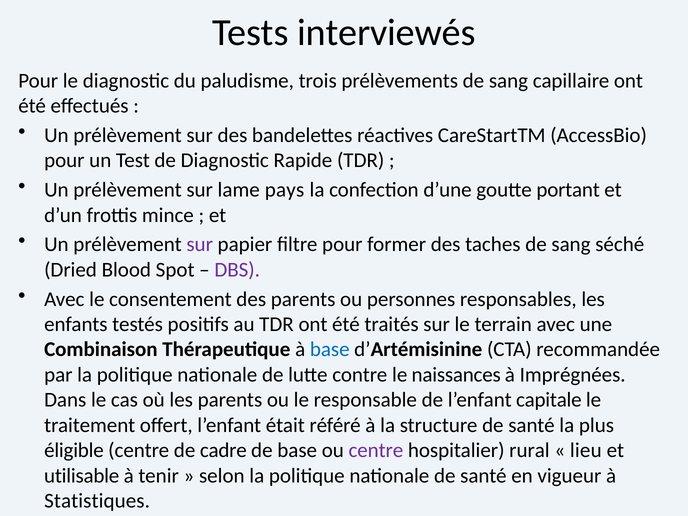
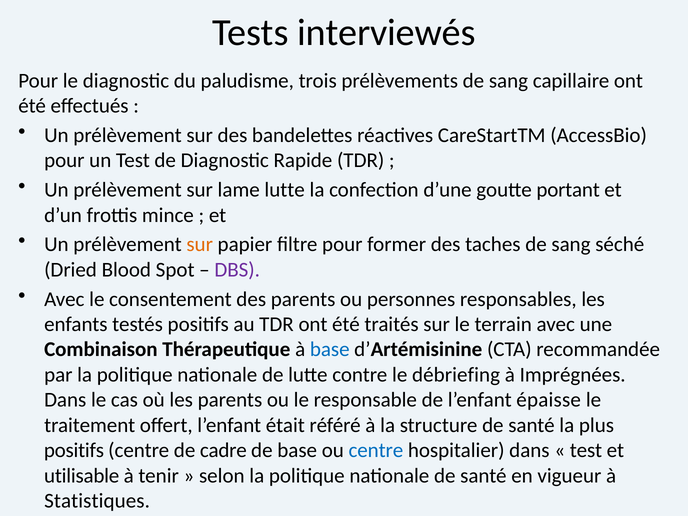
lame pays: pays -> lutte (285, 190)
sur colour: purple -> orange (200, 244)
naissances: naissances -> débriefing (456, 375)
capitale: capitale -> épaisse (549, 400)
éligible: éligible -> positifs (74, 450)
centre colour: purple -> blue (376, 450)
hospitalier rural: rural -> dans (529, 450)
lieu: lieu -> test (586, 450)
